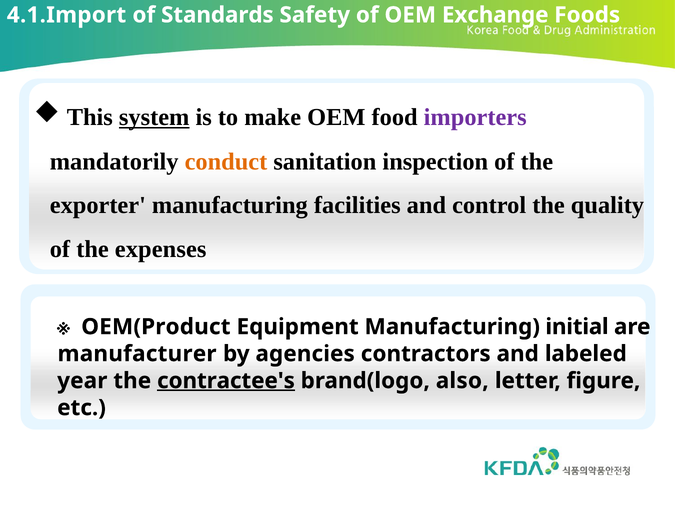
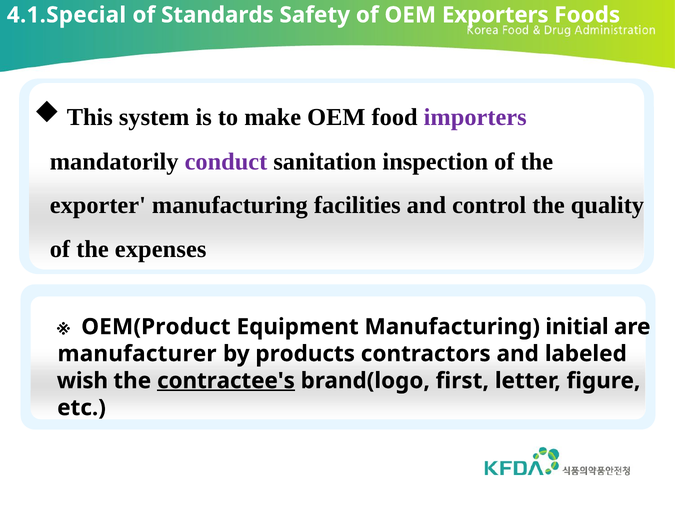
4.1.Import: 4.1.Import -> 4.1.Special (66, 15)
Exchange: Exchange -> Exporters (495, 15)
system underline: present -> none (154, 117)
conduct colour: orange -> purple (226, 162)
agencies: agencies -> products (305, 354)
year: year -> wish (82, 381)
also: also -> first (462, 381)
